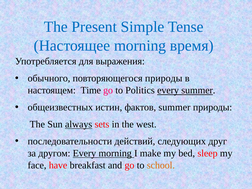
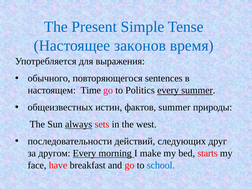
Настоящее morning: morning -> законов (140, 46)
повторяющегося природы: природы -> sentences (164, 78)
sleep: sleep -> starts (208, 153)
school colour: orange -> blue (161, 165)
